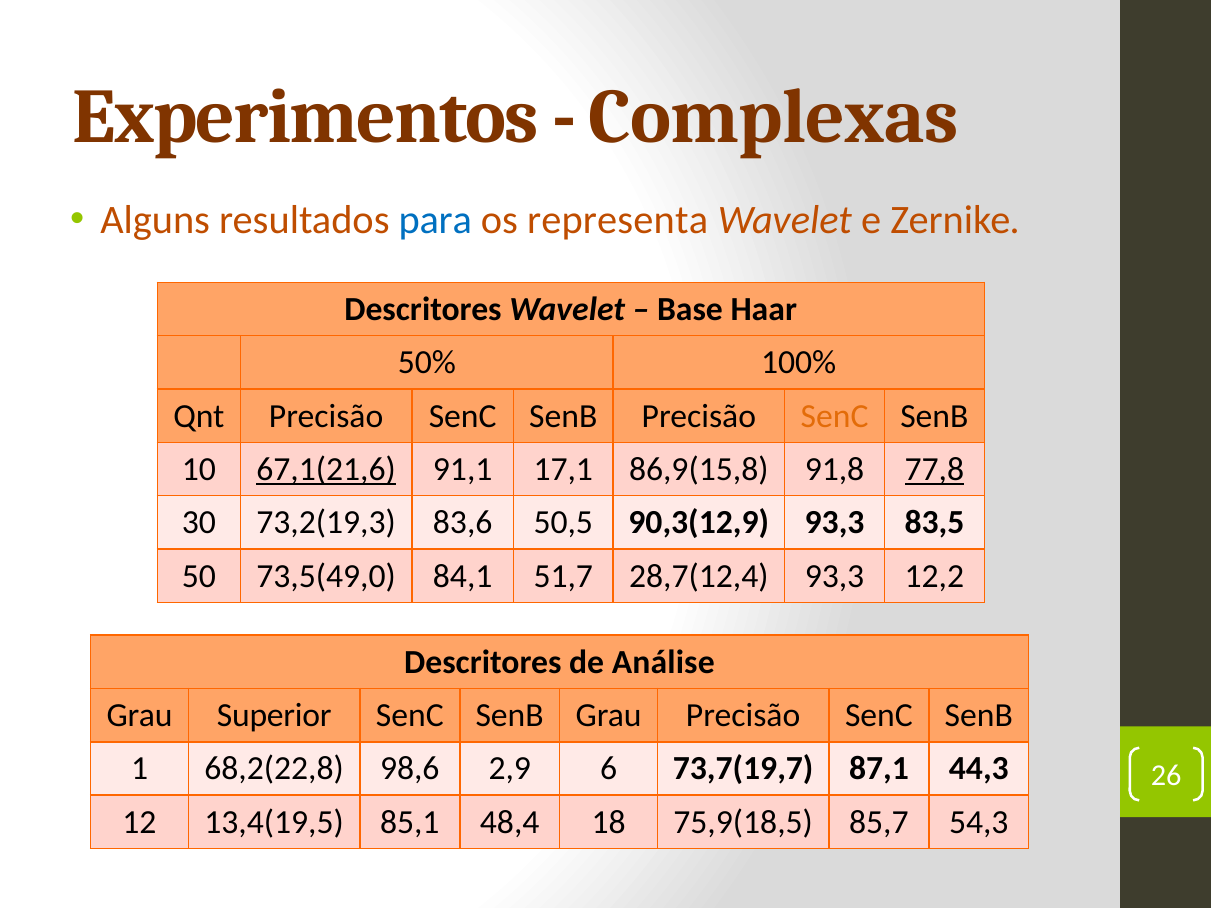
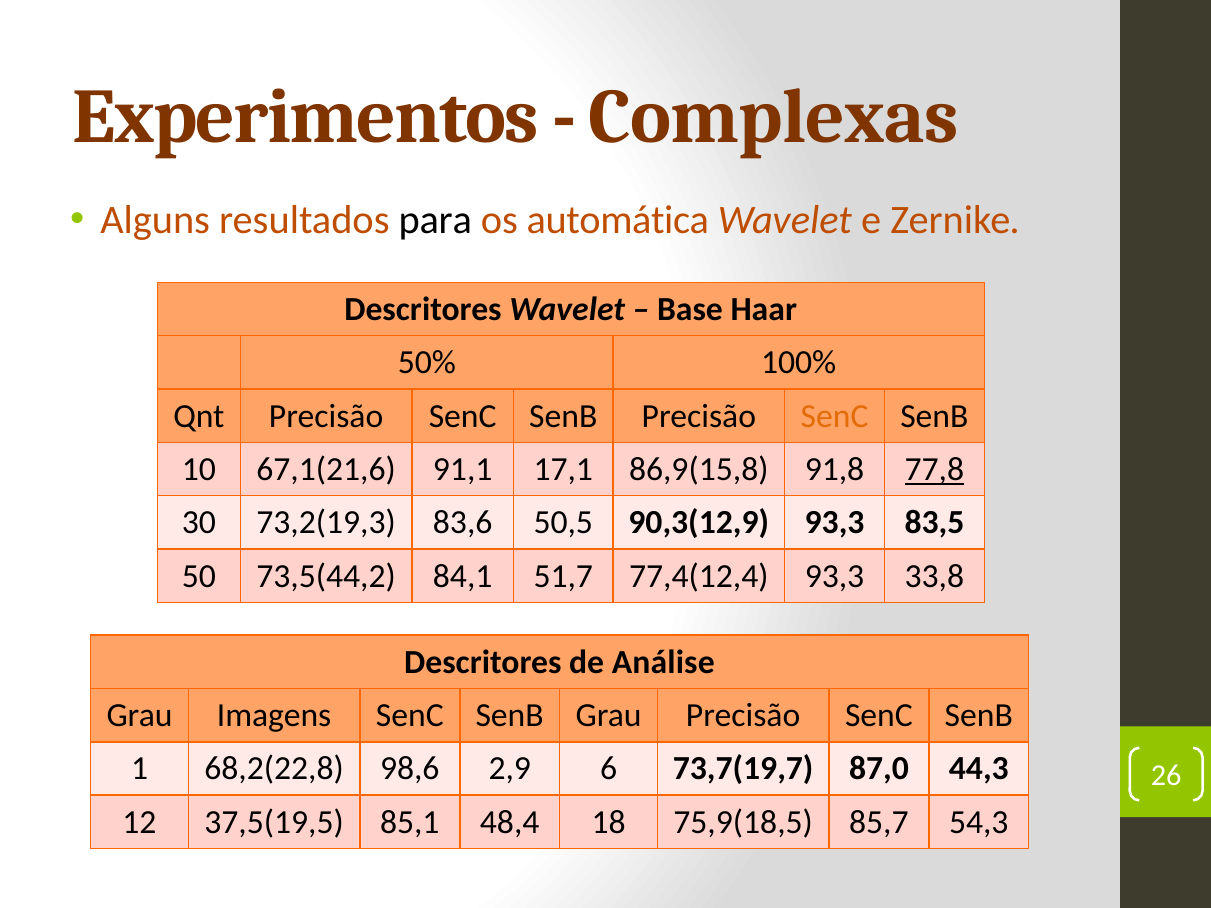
para colour: blue -> black (435, 220)
representa: representa -> automática (618, 220)
67,1(21,6 underline: present -> none (326, 470)
73,5(49,0: 73,5(49,0 -> 73,5(44,2 (326, 576)
28,7(12,4: 28,7(12,4 -> 77,4(12,4 (699, 576)
12,2: 12,2 -> 33,8 (934, 576)
Superior: Superior -> Imagens (274, 716)
87,1: 87,1 -> 87,0 (879, 769)
13,4(19,5: 13,4(19,5 -> 37,5(19,5 (274, 822)
